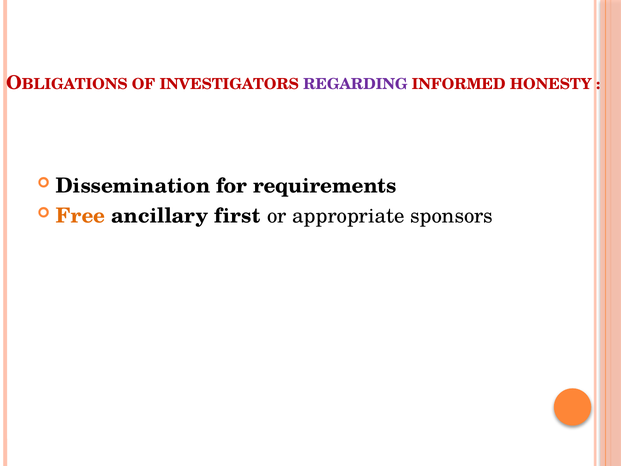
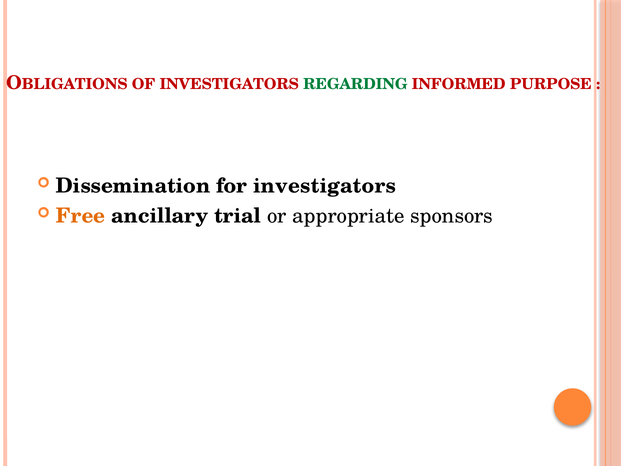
REGARDING colour: purple -> green (355, 84)
HONESTY: HONESTY -> PURPOSE (551, 84)
for requirements: requirements -> investigators (325, 186)
first: first -> trial (238, 216)
